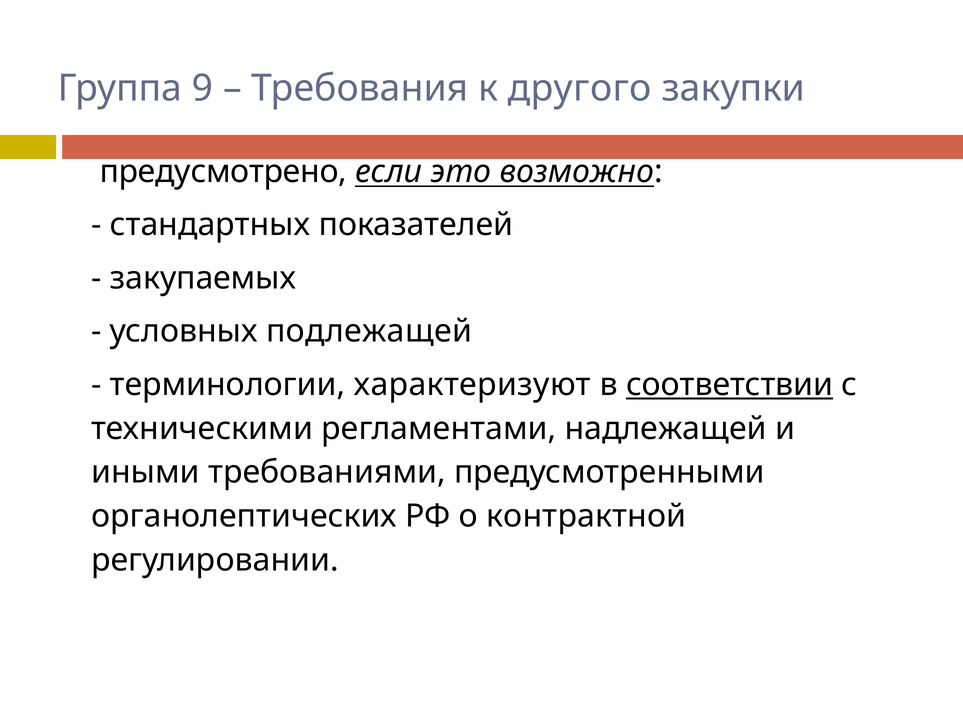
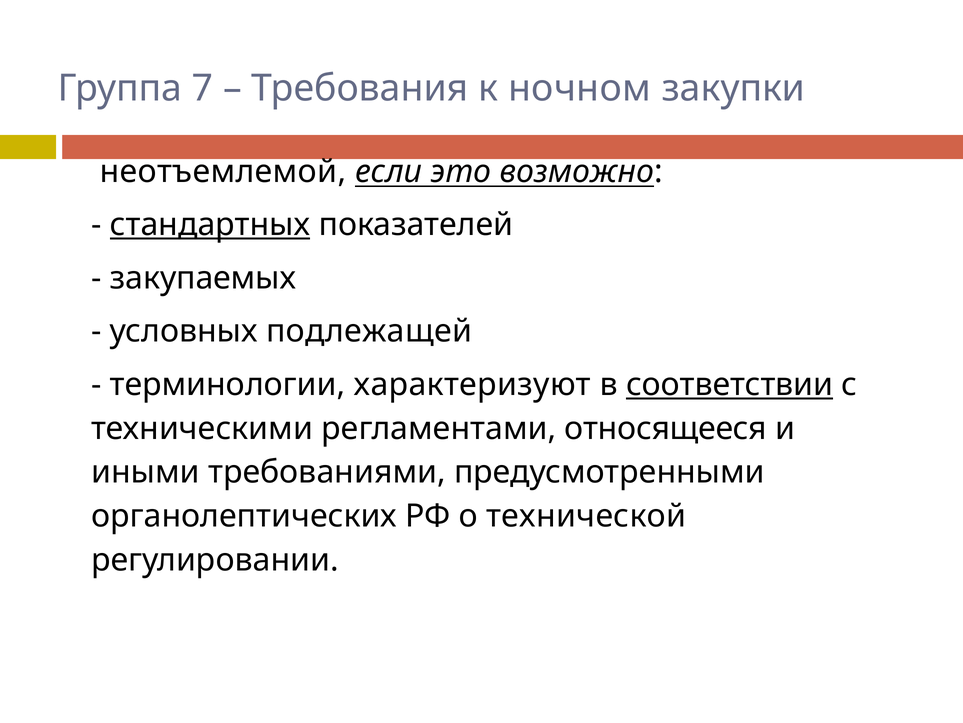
9: 9 -> 7 (203, 88)
другого: другого -> ночном (580, 88)
предусмотрено: предусмотрено -> неотъемлемой (223, 171)
стандартных underline: none -> present (210, 225)
надлежащей: надлежащей -> относящееся (666, 428)
контрактной: контрактной -> технической (586, 516)
